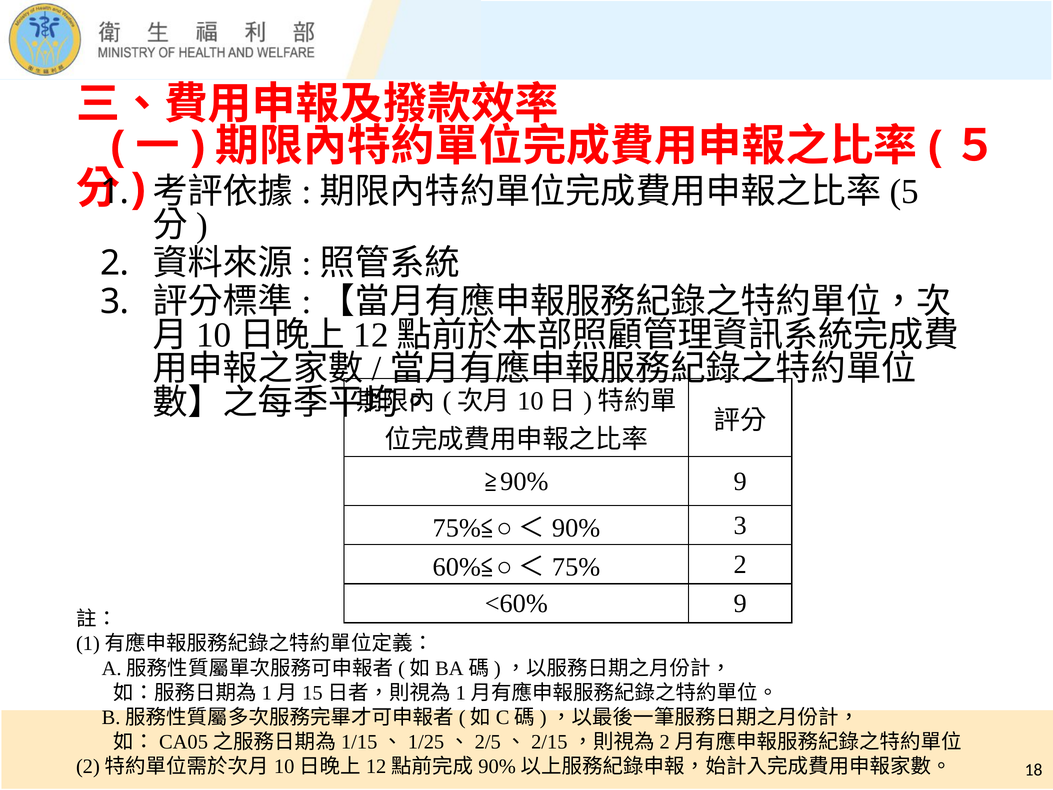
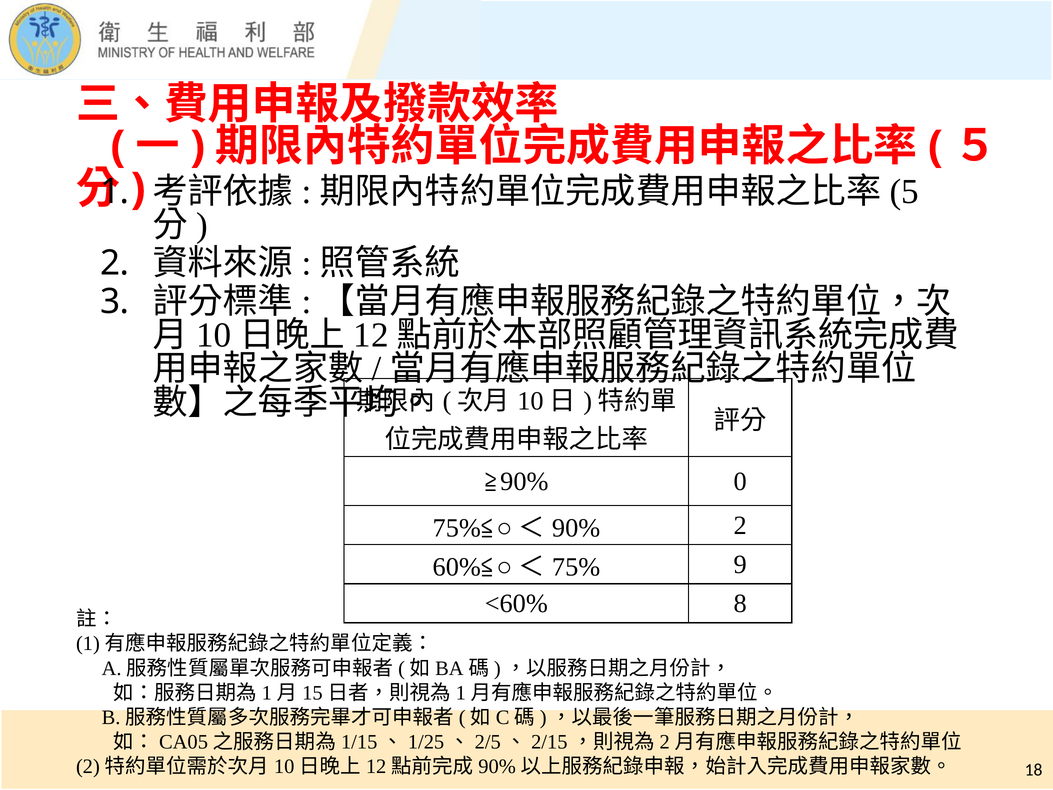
≧90% 9: 9 -> 0 (740, 481)
3: 3 -> 2 (740, 525)
2: 2 -> 9 (740, 564)
<60% 9: 9 -> 8 (740, 603)
